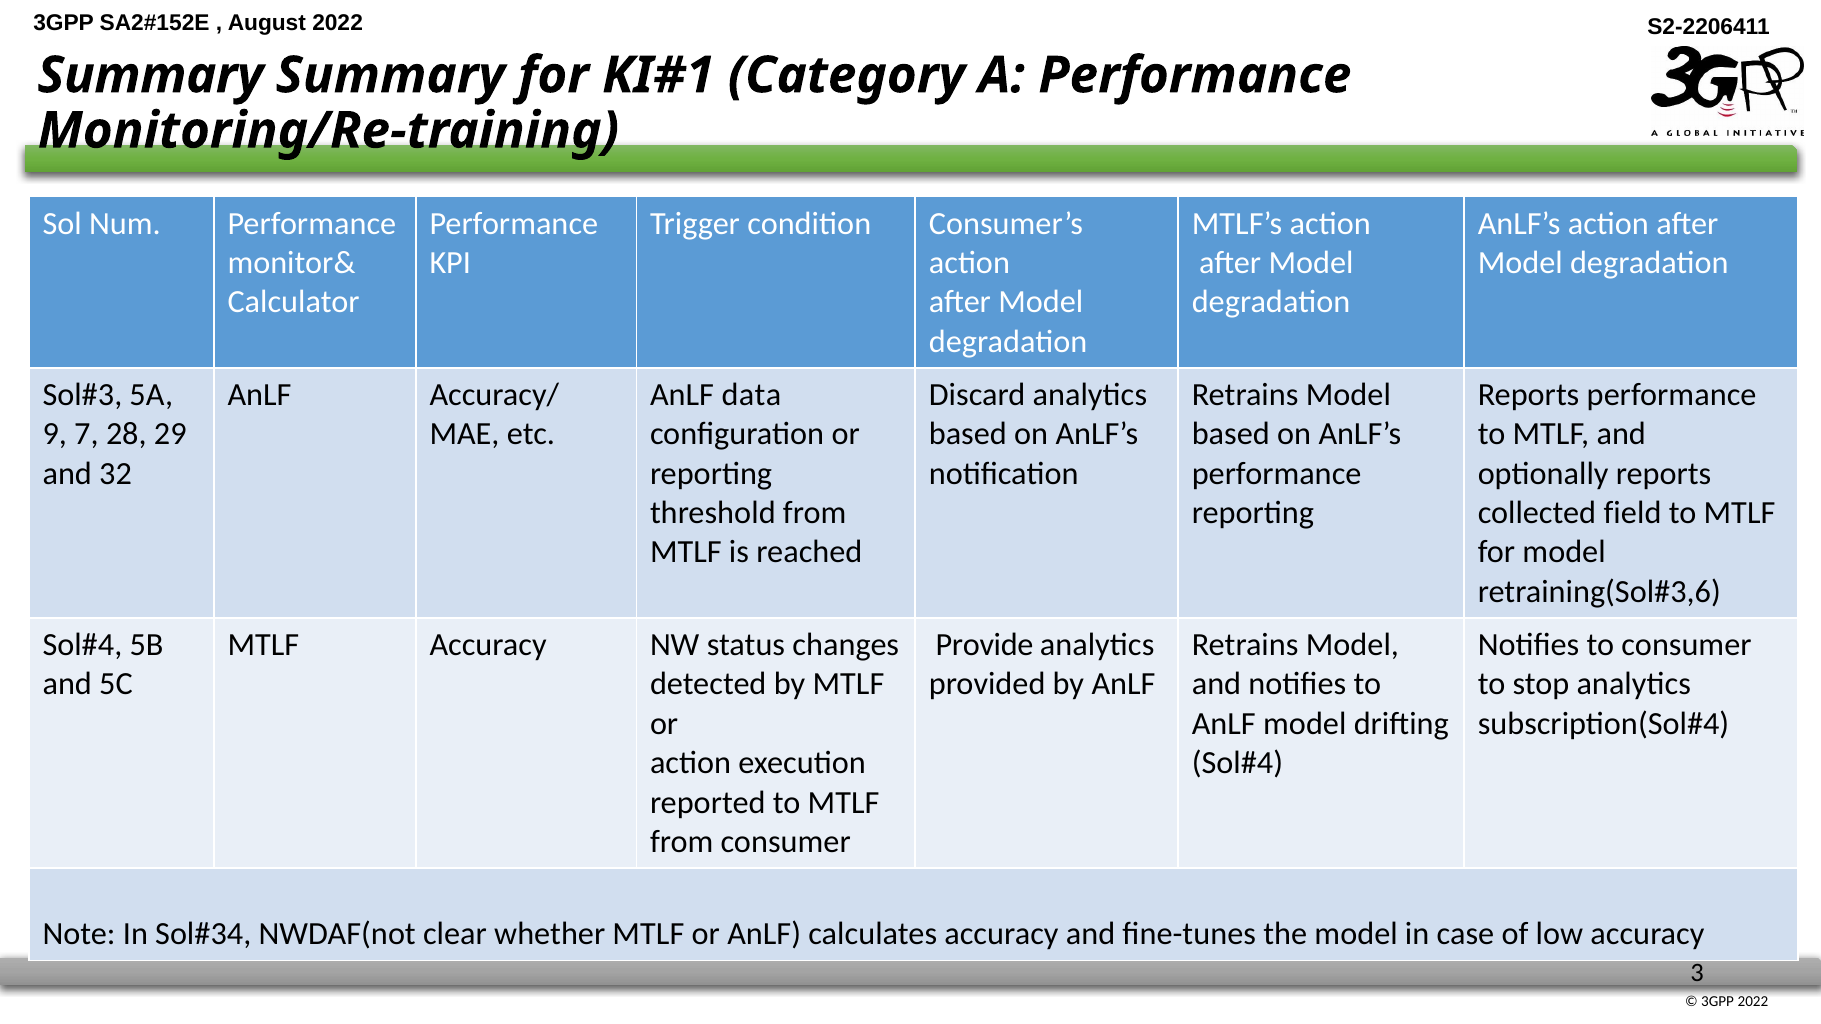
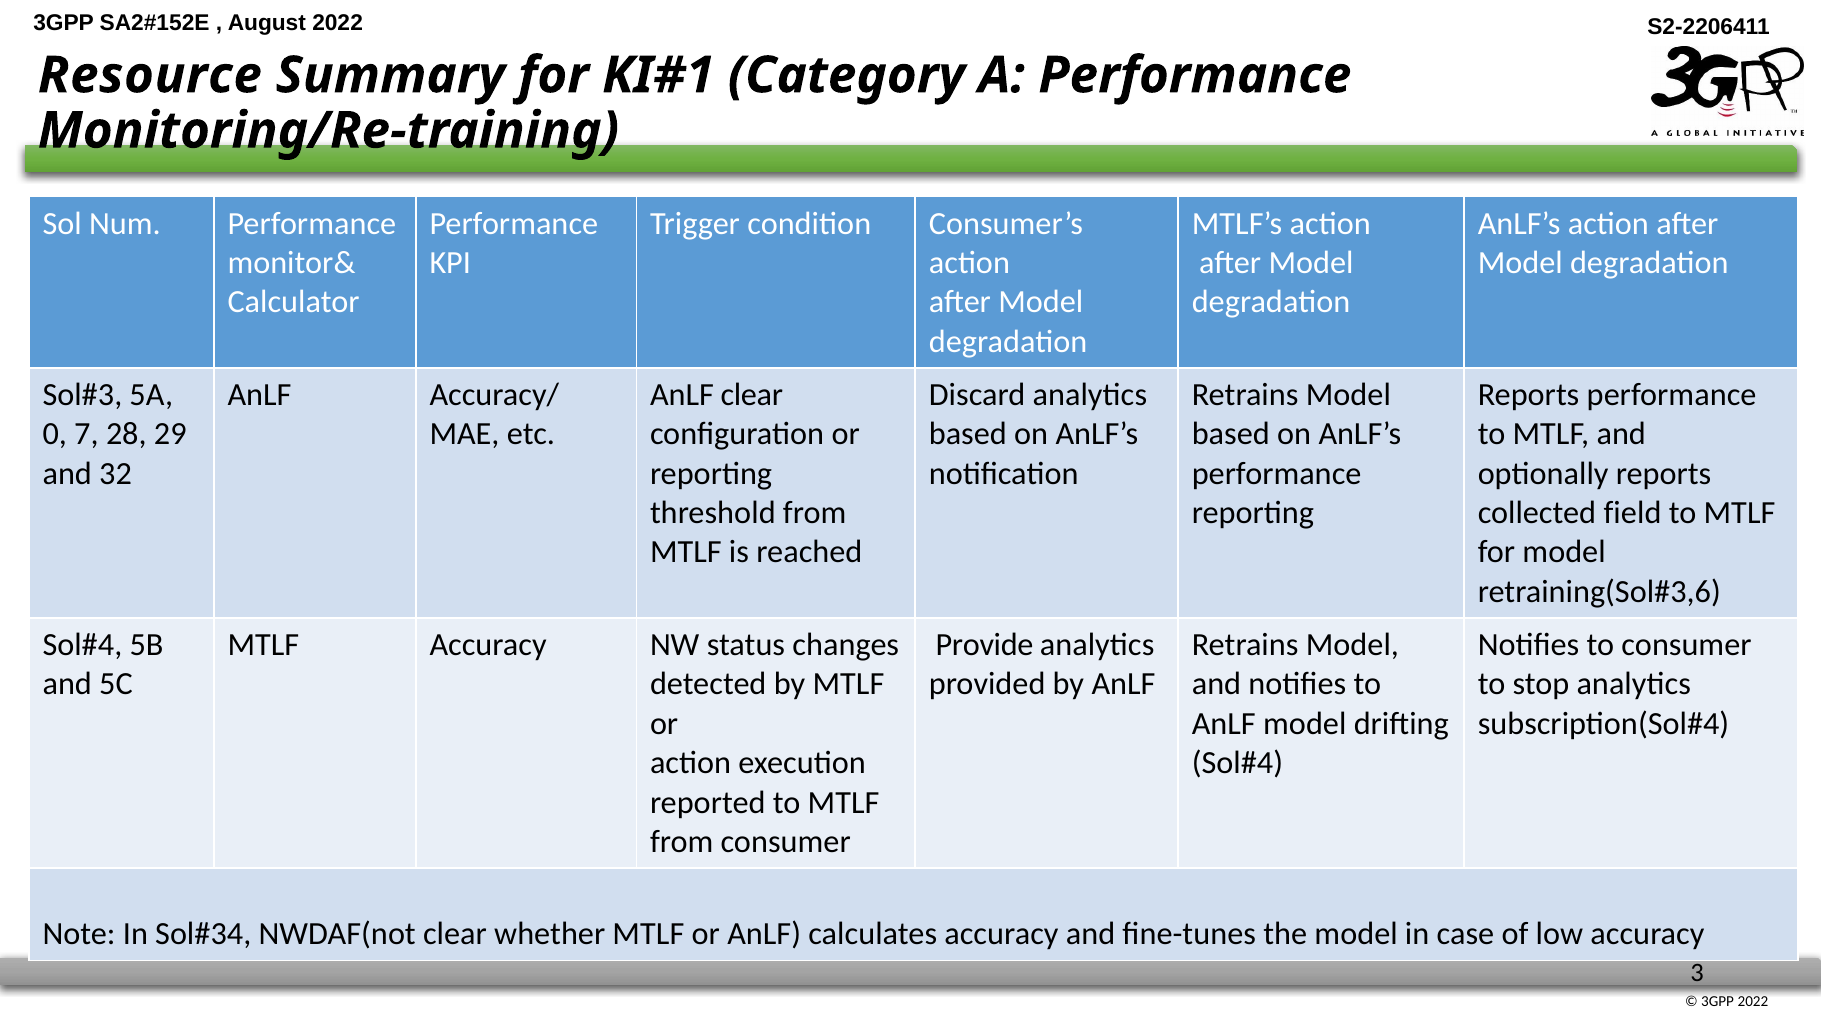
Summary: Summary -> Resource (150, 75)
AnLF data: data -> clear (752, 395)
9: 9 -> 0 (55, 434)
